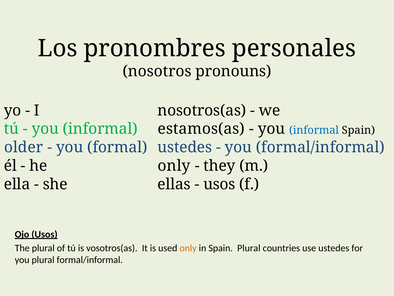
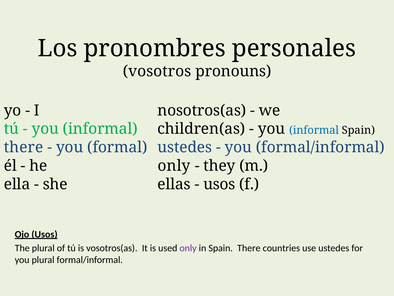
nosotros: nosotros -> vosotros (157, 71)
estamos(as: estamos(as -> children(as (201, 129)
older: older -> there (24, 147)
only colour: orange -> purple (188, 248)
Spain Plural: Plural -> There (249, 248)
